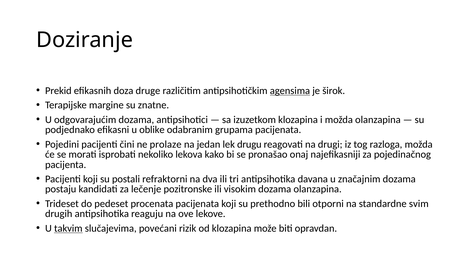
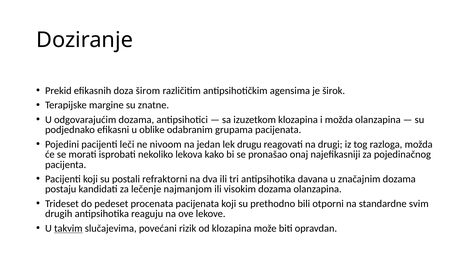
druge: druge -> širom (148, 91)
agensima underline: present -> none (290, 91)
čini: čini -> leči (127, 144)
prolaze: prolaze -> nivoom (166, 144)
pozitronske: pozitronske -> najmanjom (188, 189)
